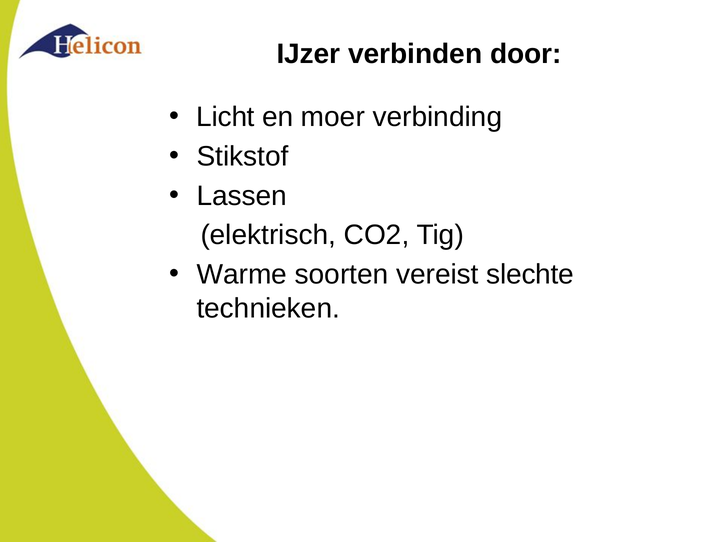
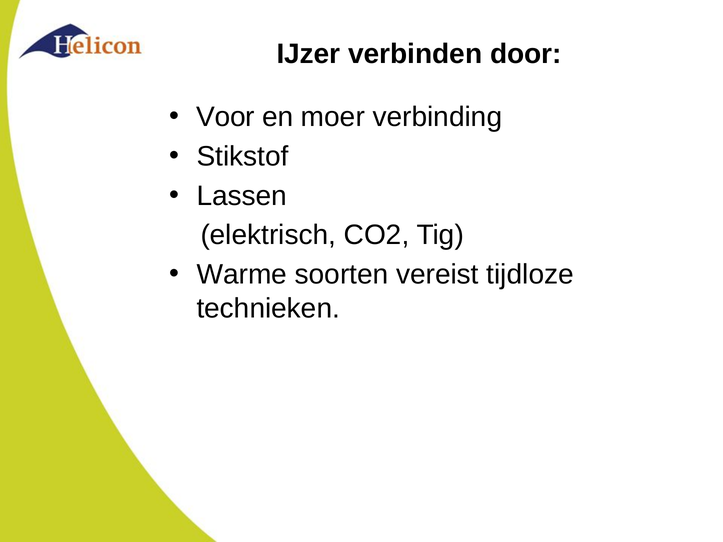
Licht: Licht -> Voor (226, 117)
slechte: slechte -> tijdloze (530, 275)
